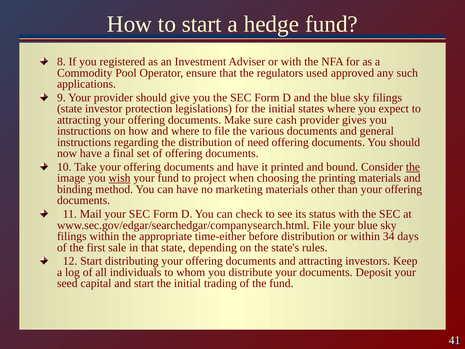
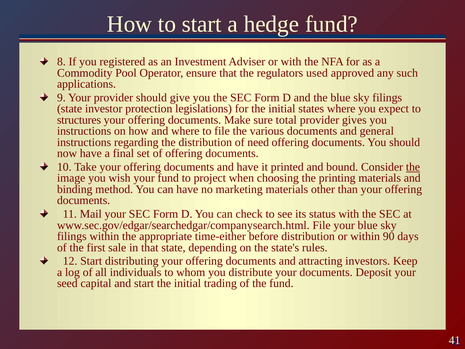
attracting: attracting -> structures (79, 120)
cash: cash -> total (286, 120)
wish underline: present -> none (120, 178)
34: 34 -> 90 (389, 236)
